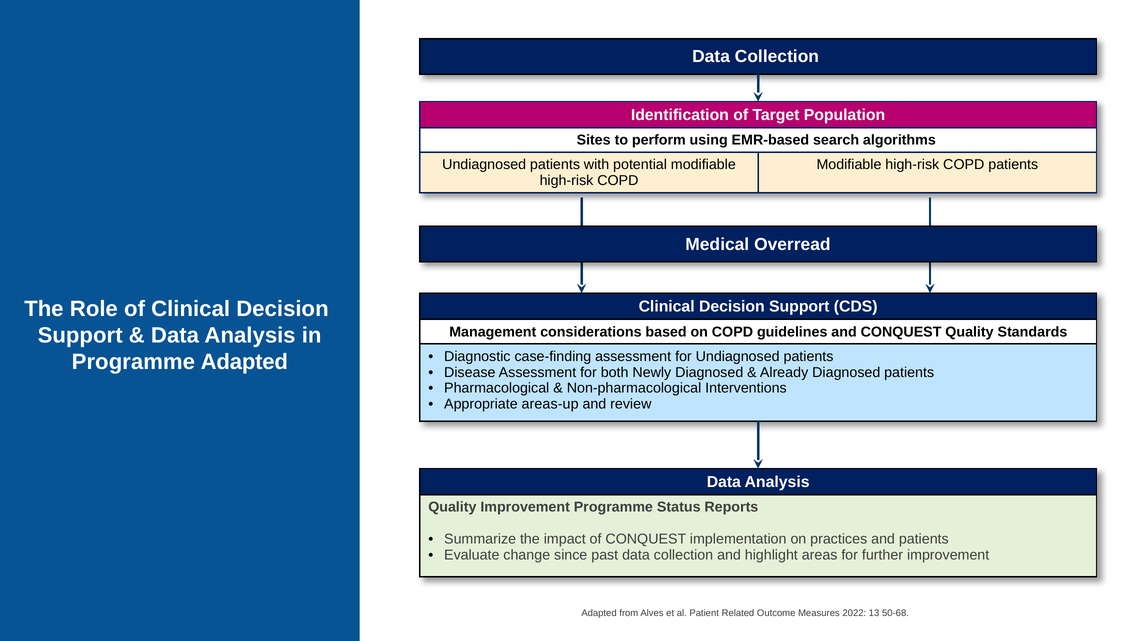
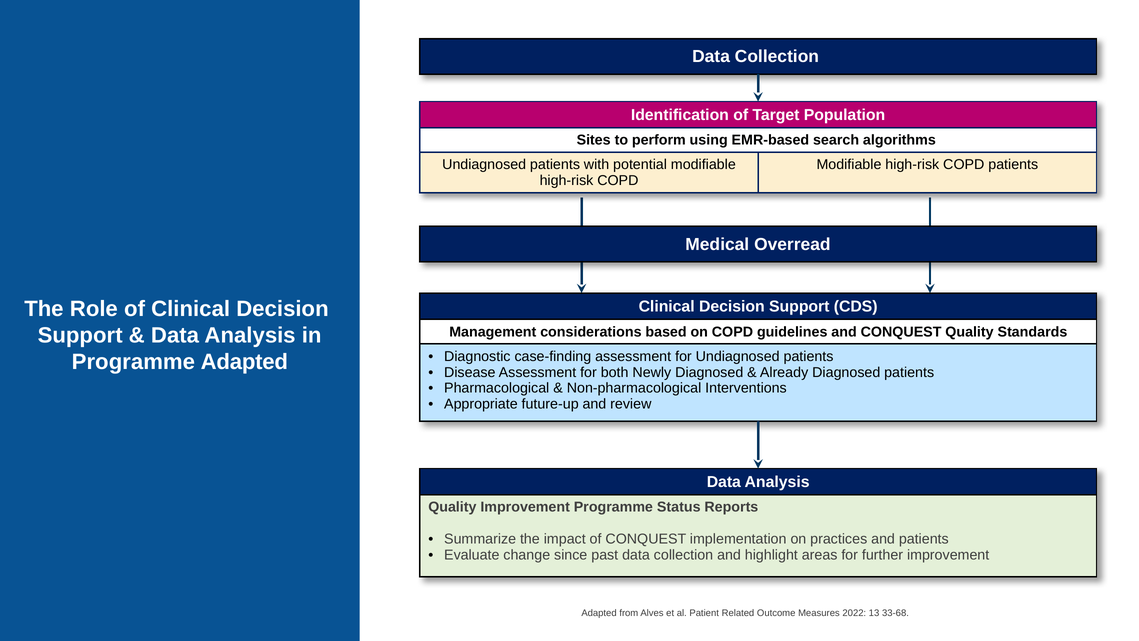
areas-up: areas-up -> future-up (550, 404)
50-68: 50-68 -> 33-68 (895, 613)
